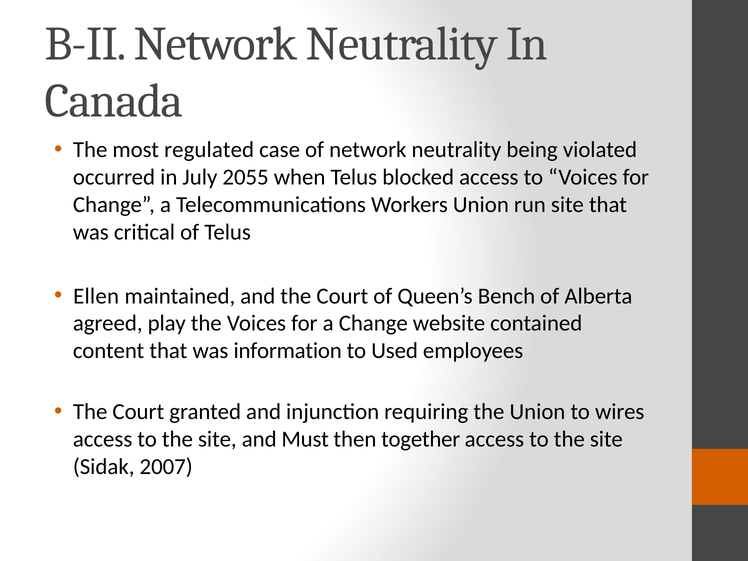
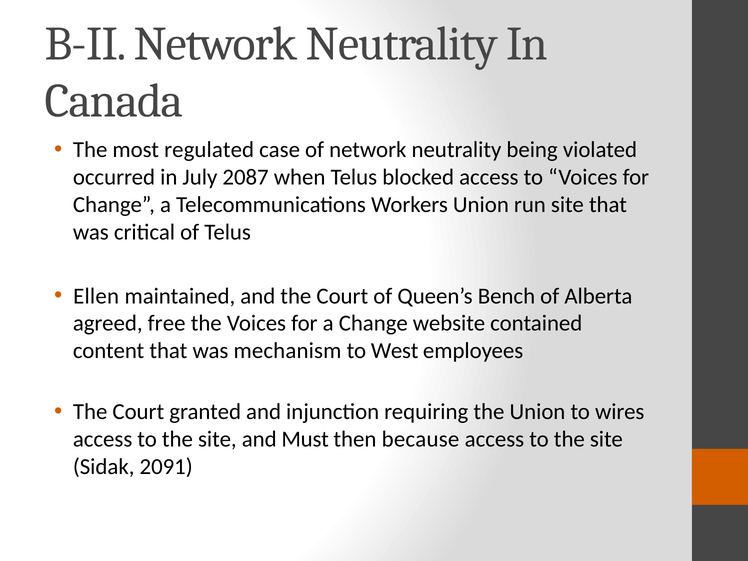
2055: 2055 -> 2087 (246, 177)
play: play -> free (167, 323)
information: information -> mechanism (287, 351)
Used: Used -> West (395, 351)
together: together -> because (420, 439)
2007: 2007 -> 2091 (166, 467)
